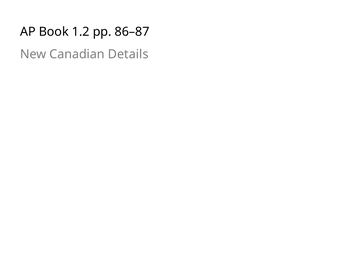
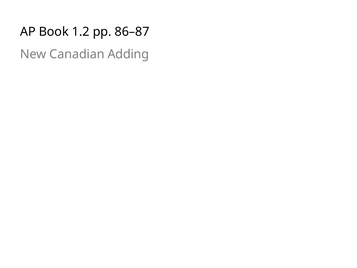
Details: Details -> Adding (128, 54)
